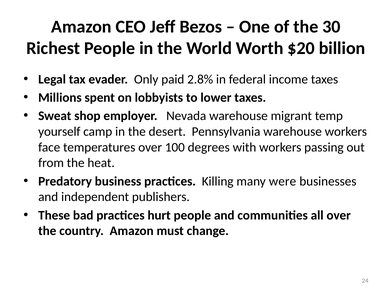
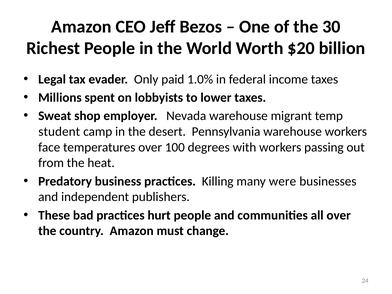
2.8%: 2.8% -> 1.0% (200, 79)
yourself: yourself -> student (59, 132)
